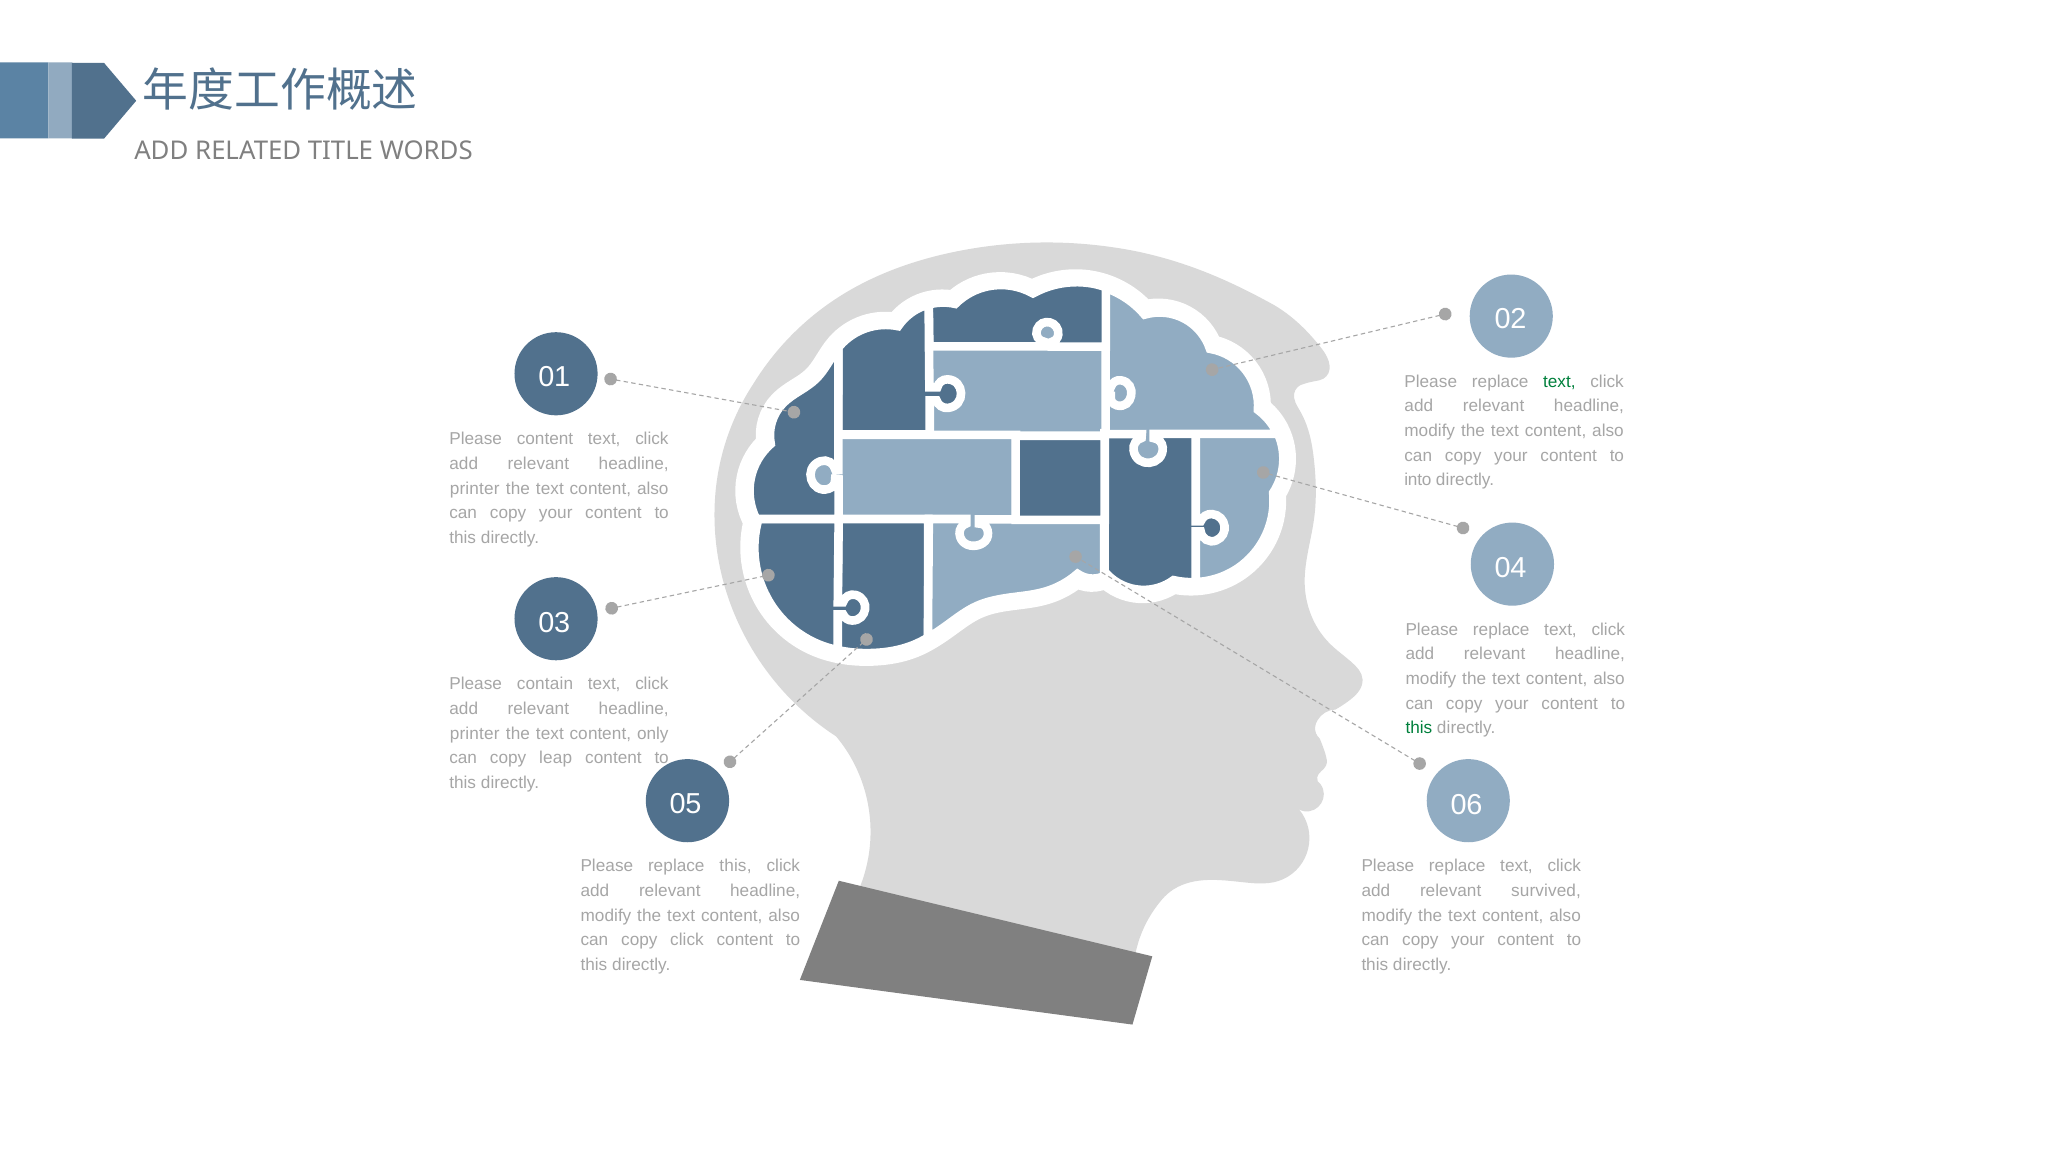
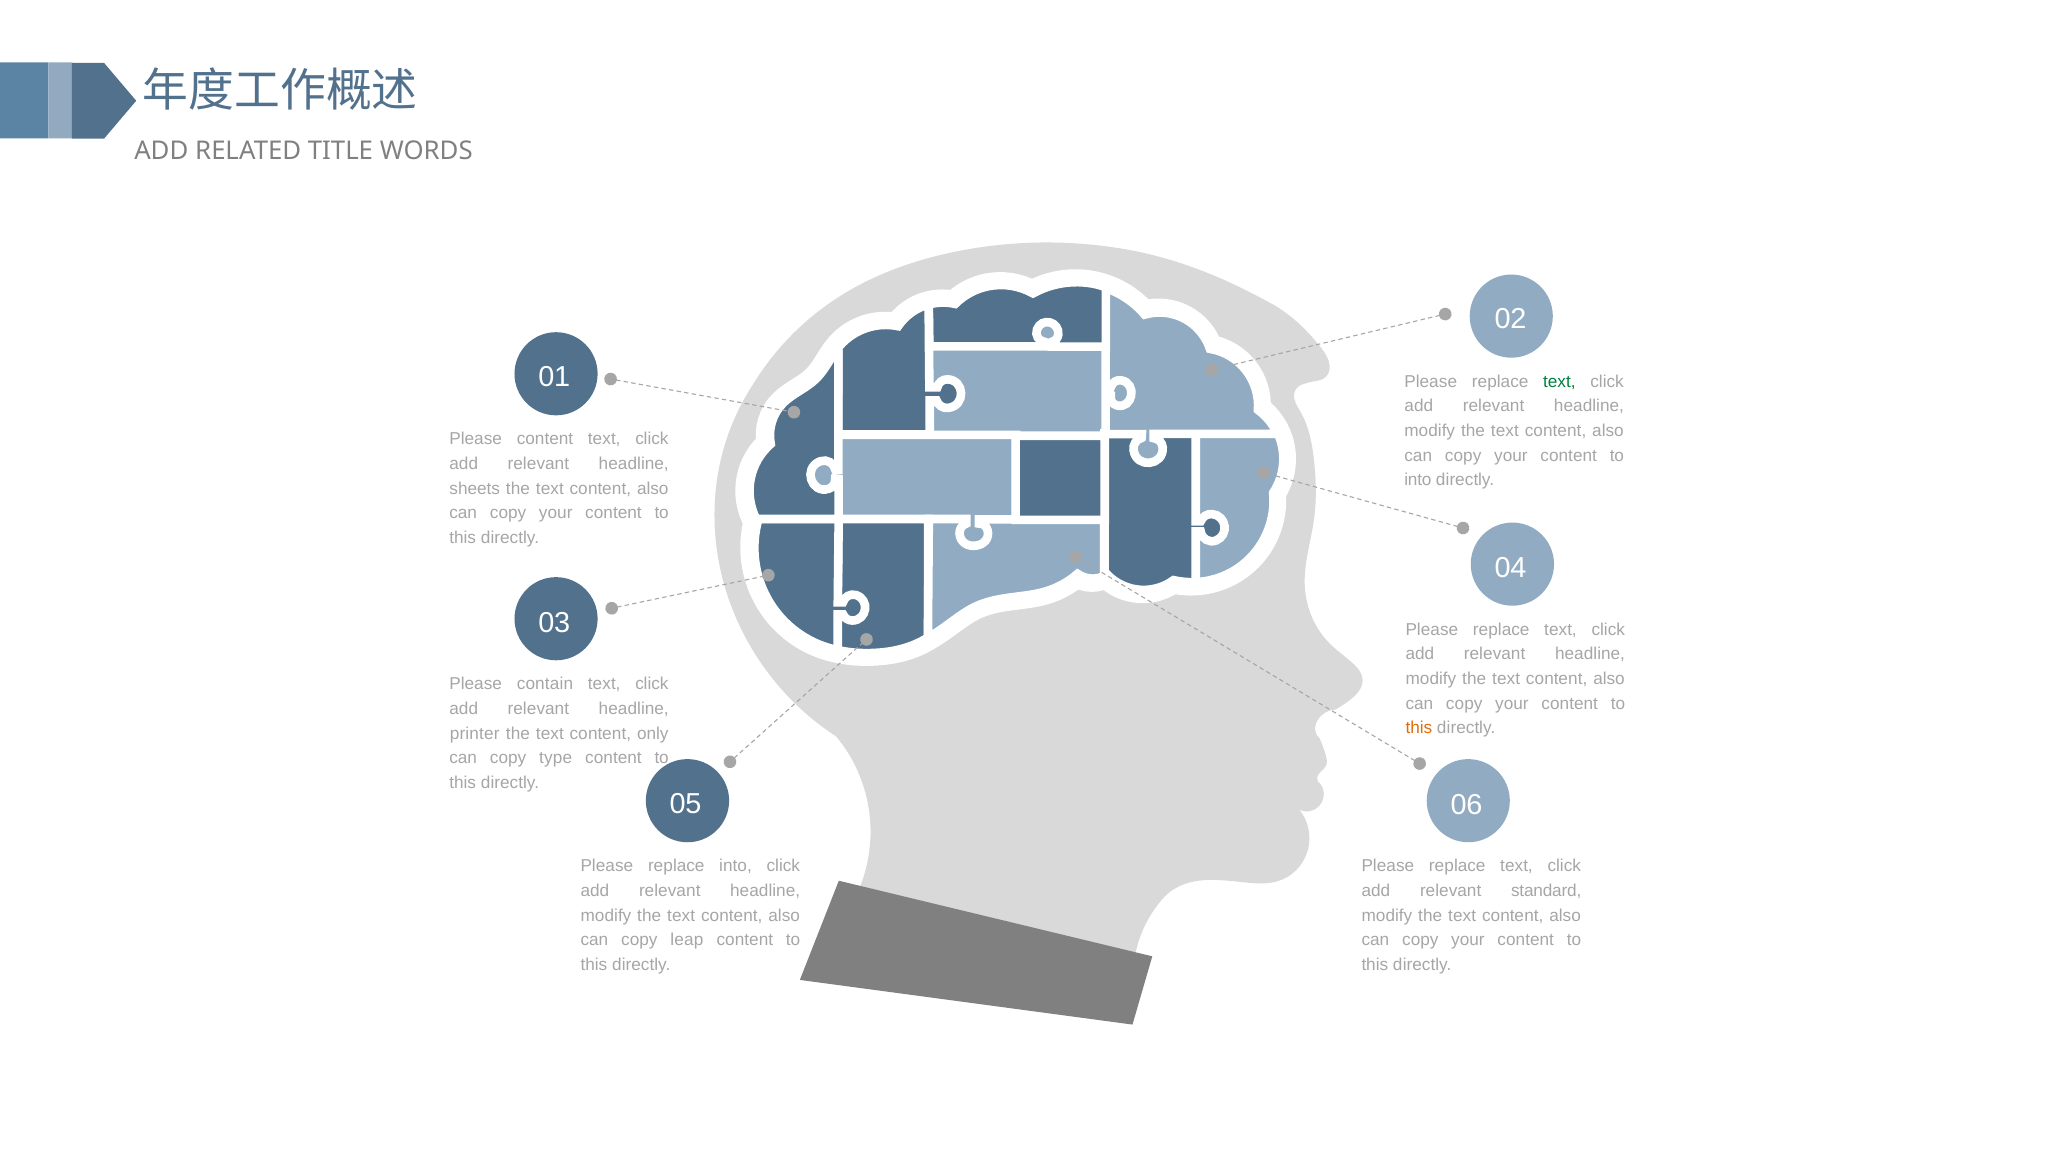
printer: printer -> sheets (475, 488)
this colour: green -> orange (1419, 728)
leap: leap -> type (556, 758)
replace this: this -> into (736, 866)
survived: survived -> standard (1546, 890)
copy click: click -> leap (687, 940)
